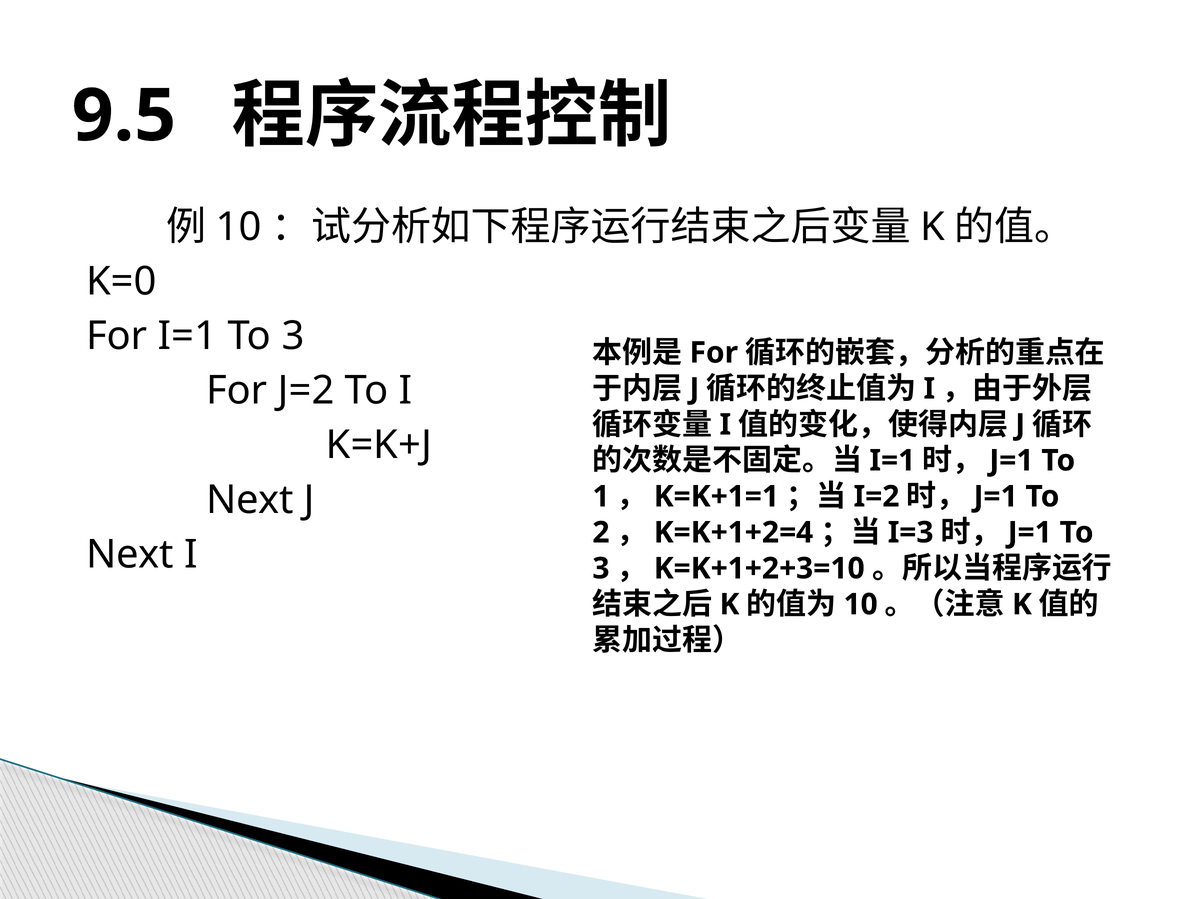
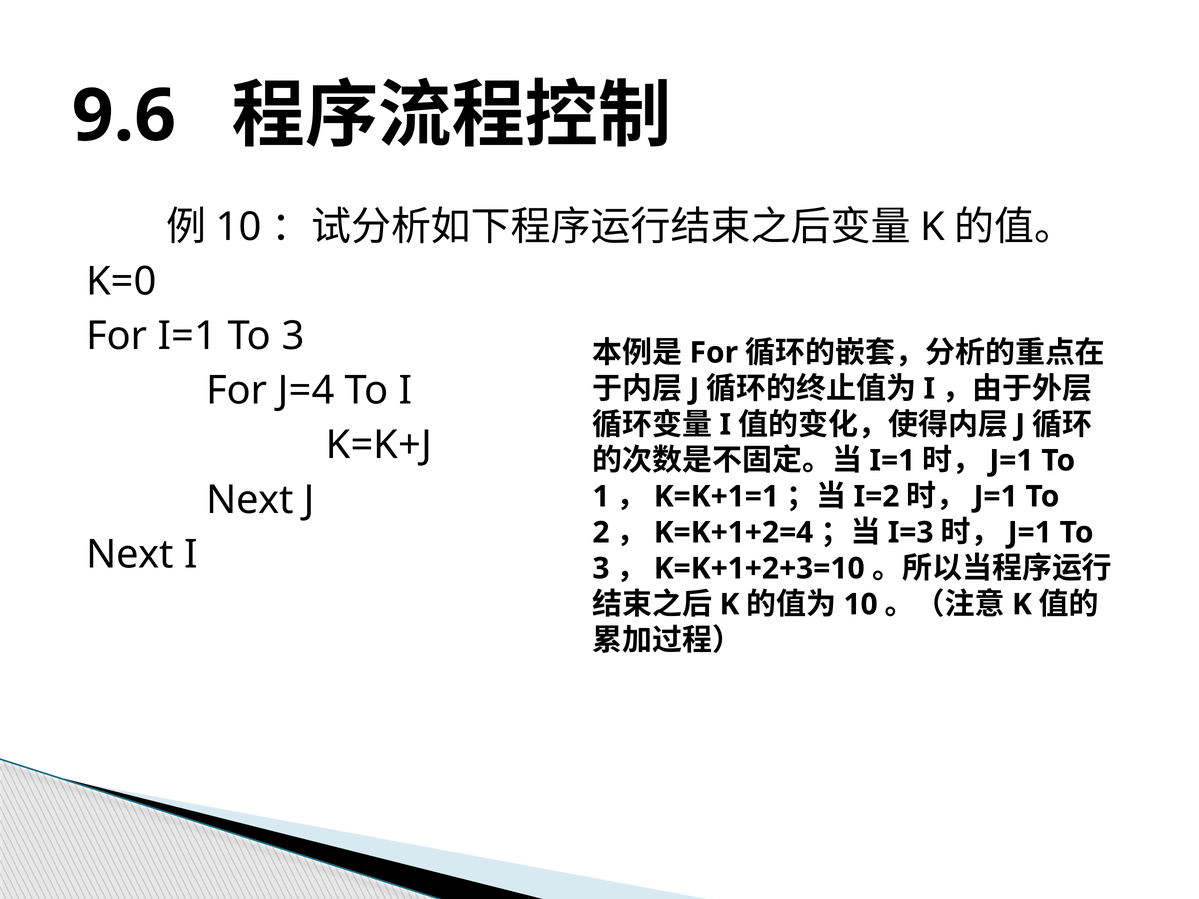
9.5: 9.5 -> 9.6 (124, 116)
J=2: J=2 -> J=4 (306, 391)
